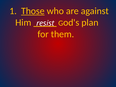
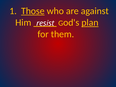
plan underline: none -> present (90, 23)
